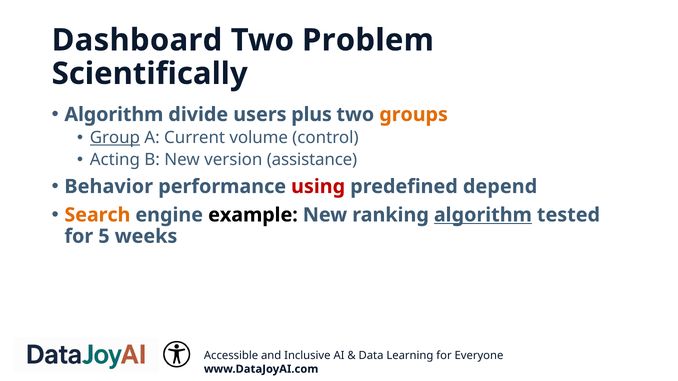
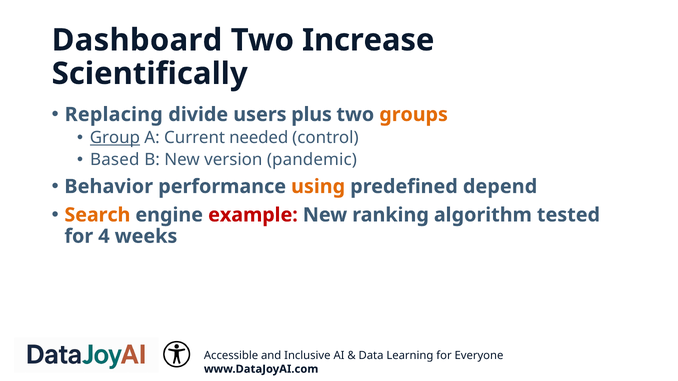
Problem: Problem -> Increase (368, 40)
Algorithm: Algorithm -> Replacing (114, 115)
volume: volume -> needed (259, 138)
Acting: Acting -> Based (115, 160)
assistance: assistance -> pandemic (312, 160)
using colour: red -> orange (318, 187)
example colour: black -> red (253, 215)
algorithm underline: present -> none (483, 215)
5: 5 -> 4 (104, 236)
